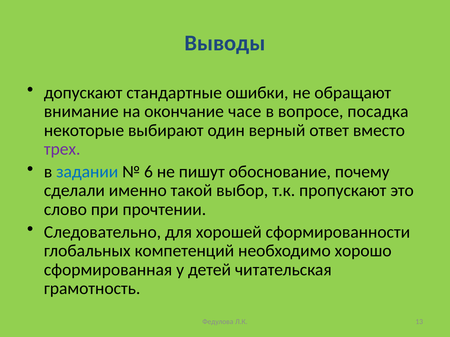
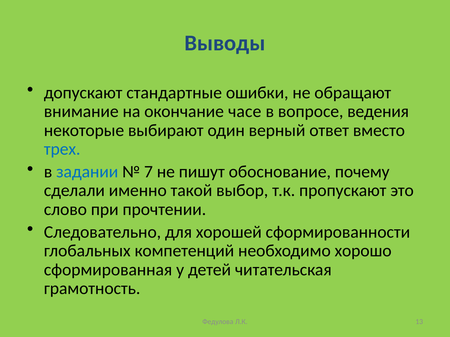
посадка: посадка -> ведения (378, 112)
трех colour: purple -> blue (62, 149)
6: 6 -> 7 (148, 172)
